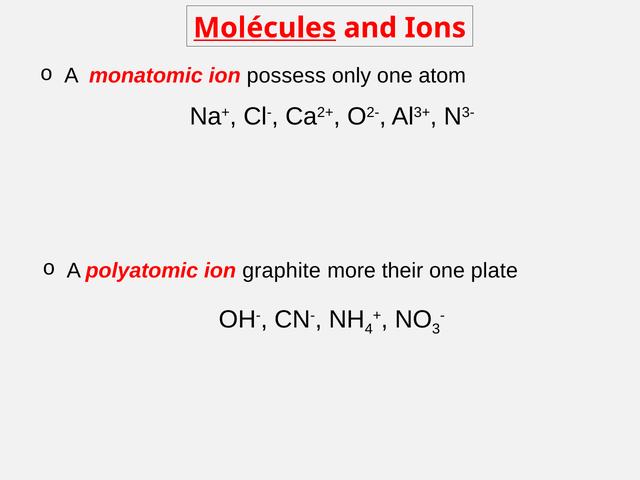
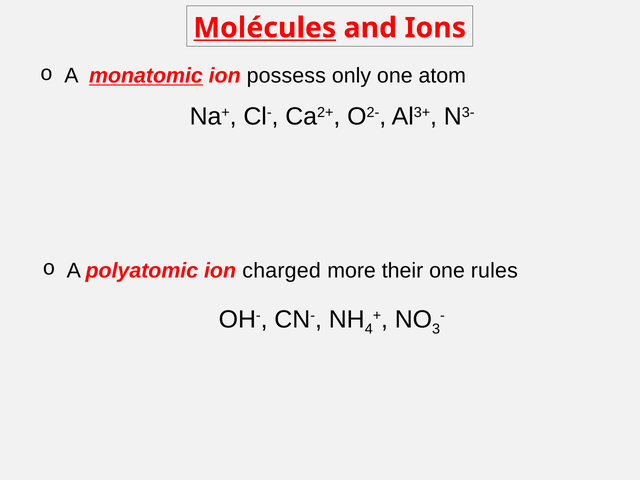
monatomic underline: none -> present (146, 76)
graphite: graphite -> charged (282, 271)
plate: plate -> rules (494, 271)
